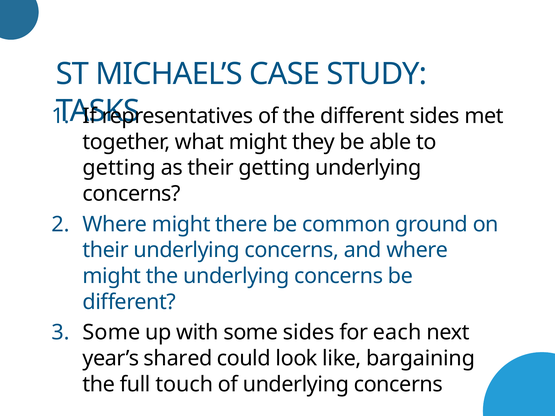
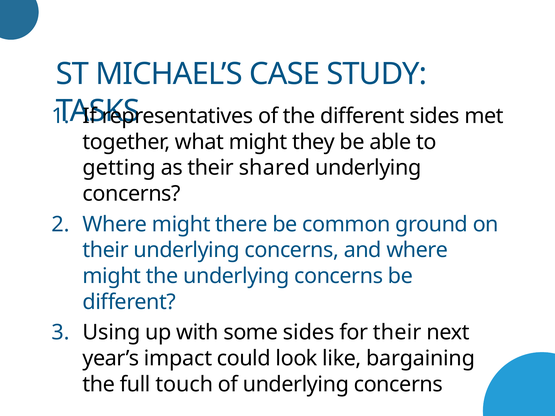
their getting: getting -> shared (274, 168)
Some: Some -> Using (112, 333)
for each: each -> their (397, 333)
shared: shared -> impact (178, 359)
